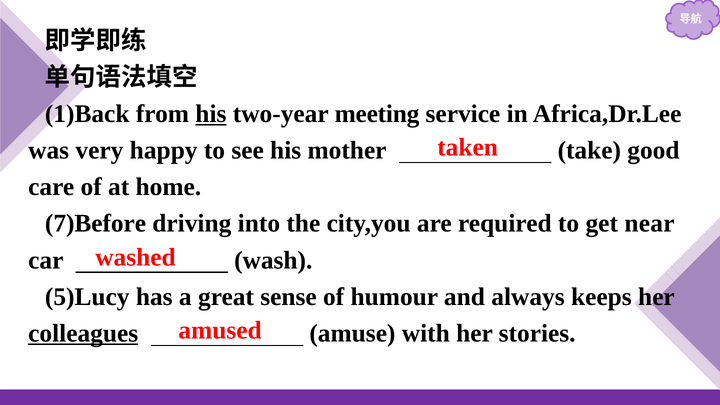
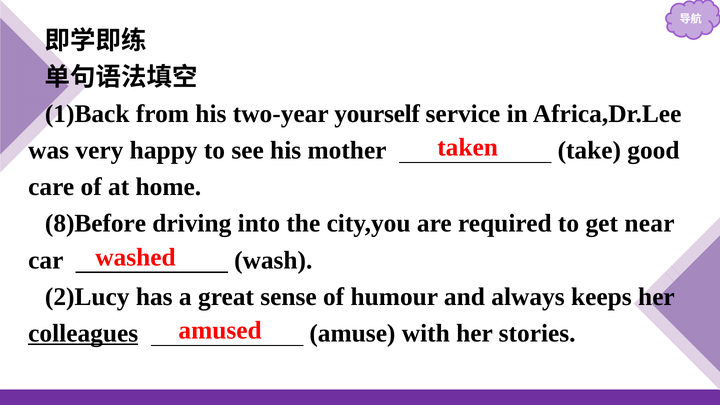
his underline: present -> none (211, 114)
meeting: meeting -> yourself (377, 114)
7)Before: 7)Before -> 8)Before (96, 224)
5)Lucy: 5)Lucy -> 2)Lucy (87, 297)
